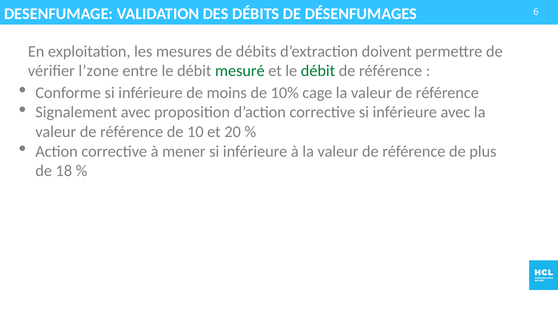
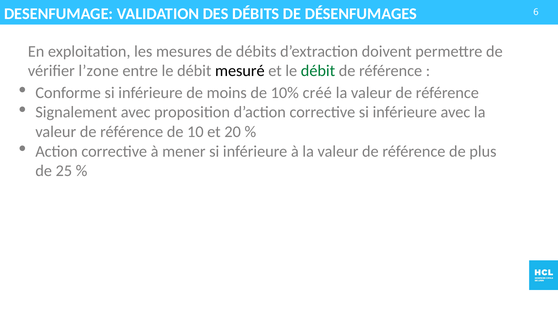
mesuré colour: green -> black (240, 71)
cage: cage -> créé (317, 93)
18: 18 -> 25 (64, 171)
